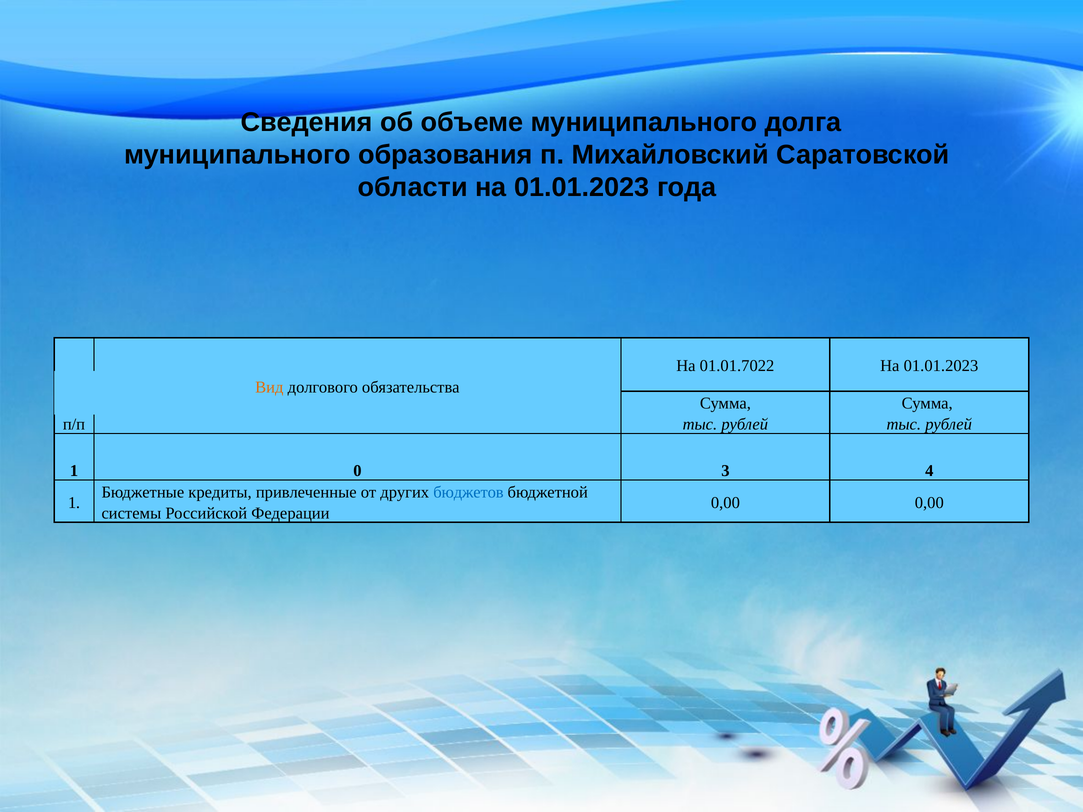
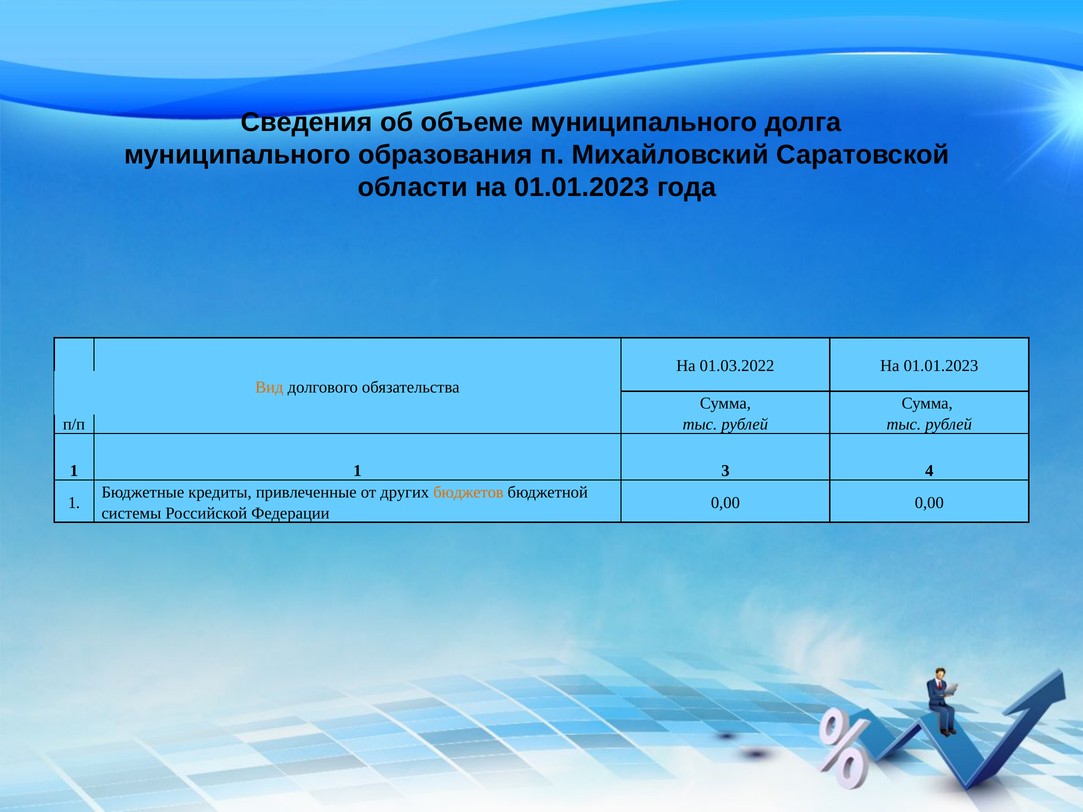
01.01.7022: 01.01.7022 -> 01.03.2022 (737, 366)
1 0: 0 -> 1 (357, 471)
бюджетов colour: blue -> orange (468, 492)
